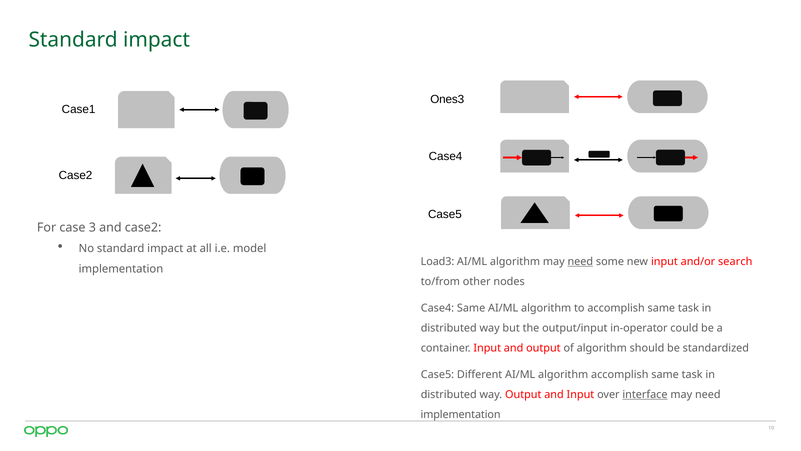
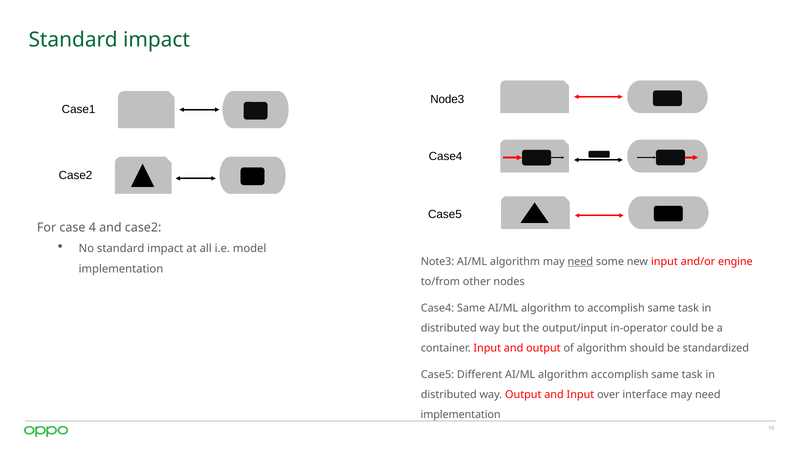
Ones3: Ones3 -> Node3 (447, 99)
3: 3 -> 4 (92, 228)
Load3: Load3 -> Note3 (438, 261)
search: search -> engine (735, 261)
interface underline: present -> none (645, 394)
